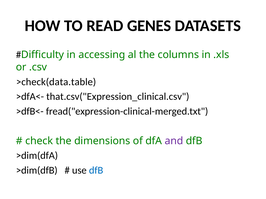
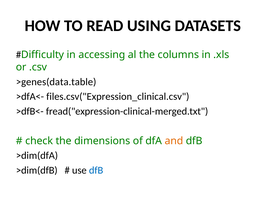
GENES: GENES -> USING (149, 26)
>check(data.table: >check(data.table -> >genes(data.table (56, 82)
that.csv("Expression_clinical.csv: that.csv("Expression_clinical.csv -> files.csv("Expression_clinical.csv (118, 97)
and colour: purple -> orange (174, 141)
